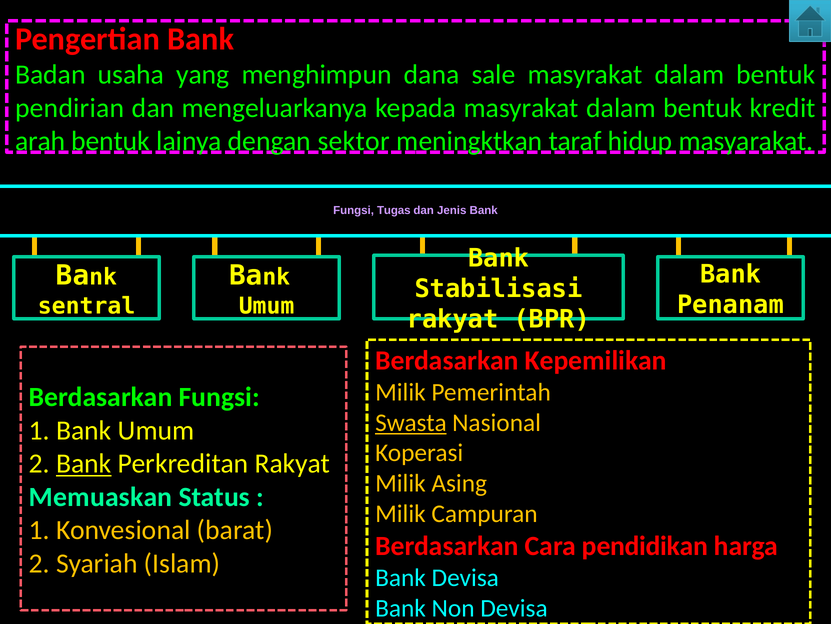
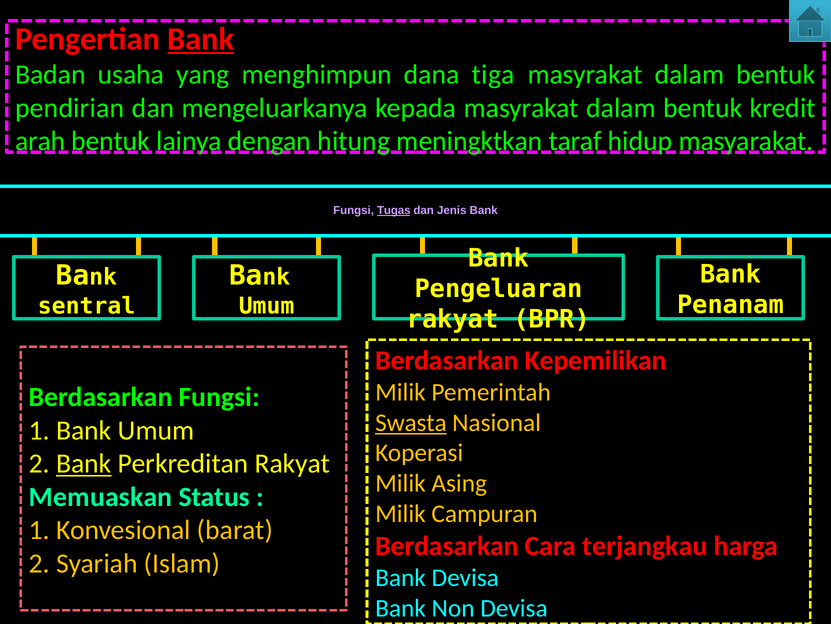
Bank underline: none -> present (201, 39)
sale: sale -> tiga (493, 75)
sektor: sektor -> hitung (354, 141)
Tugas underline: none -> present (394, 210)
Stabilisasi: Stabilisasi -> Pengeluaran (499, 289)
pendidikan: pendidikan -> terjangkau (645, 545)
